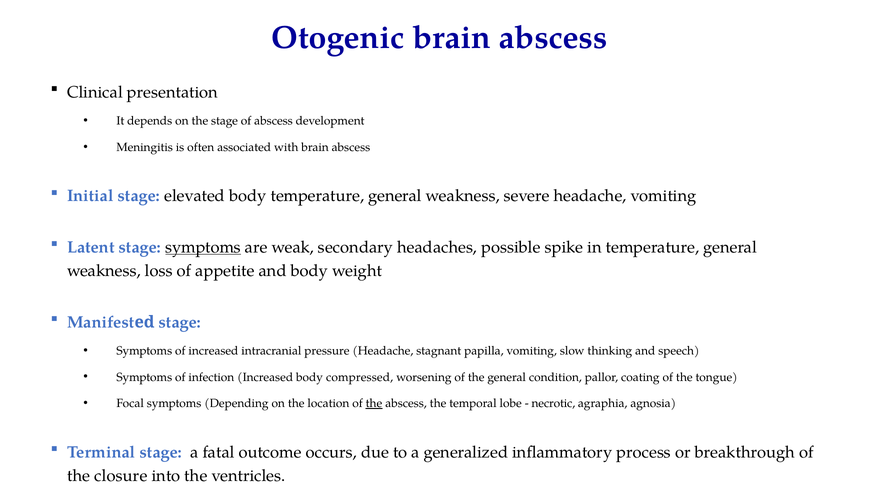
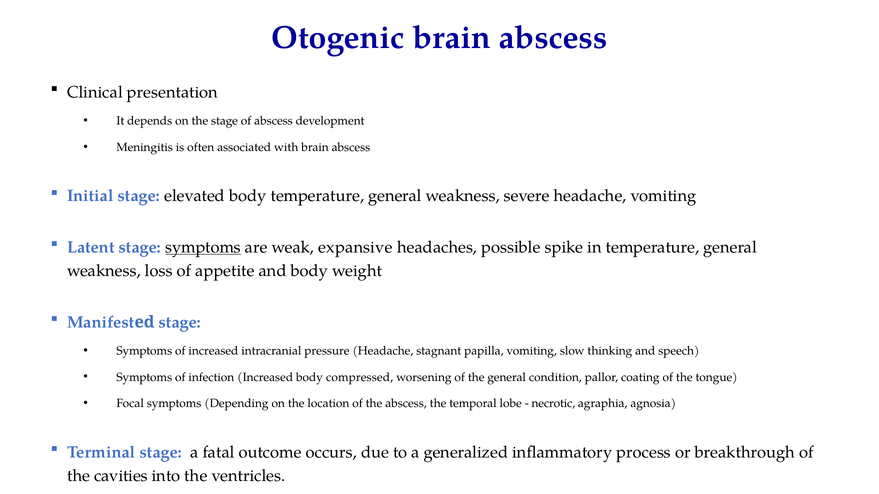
secondary: secondary -> expansive (355, 247)
the underline: present -> none (374, 404)
closure: closure -> cavities (121, 476)
